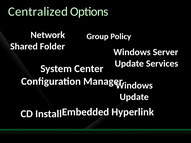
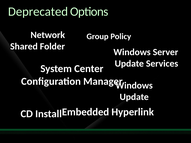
Centralized: Centralized -> Deprecated (38, 12)
